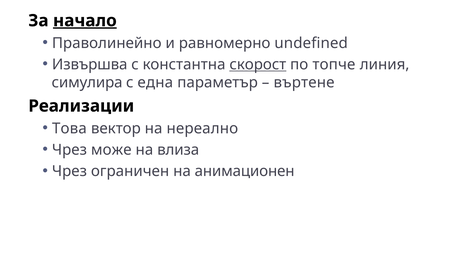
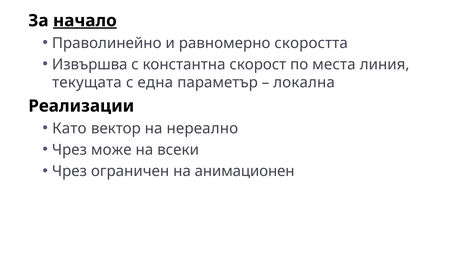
undefined: undefined -> скоростта (311, 43)
скорост underline: present -> none (258, 64)
топче: топче -> места (334, 64)
симулира: симулира -> текущата (87, 83)
въртене: въртене -> локална (304, 83)
Това: Това -> Като (69, 128)
влиза: влиза -> всеки (178, 150)
